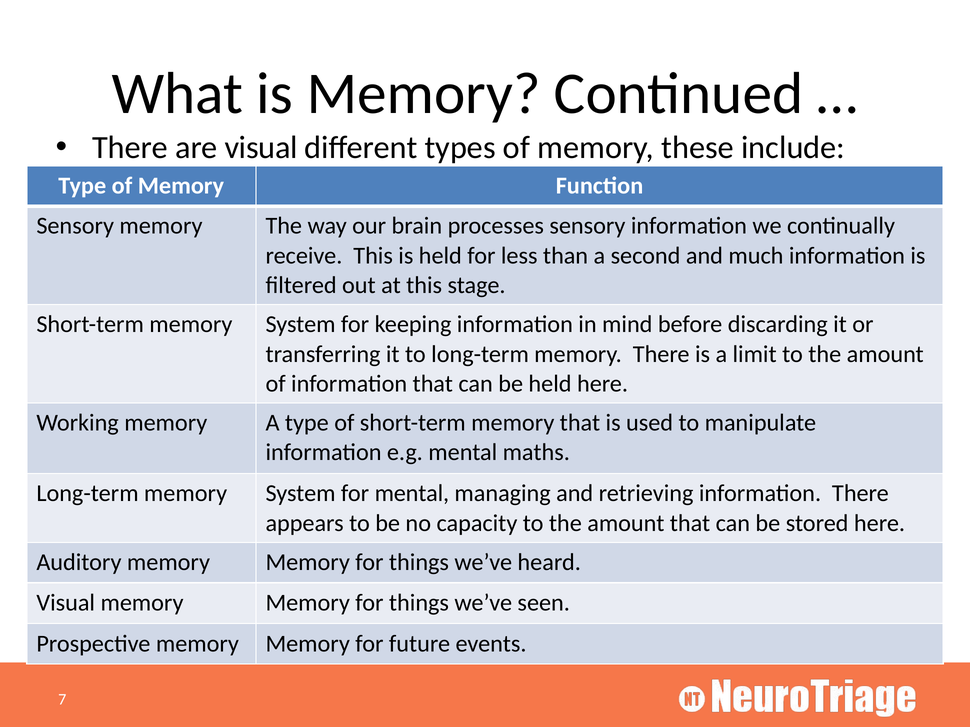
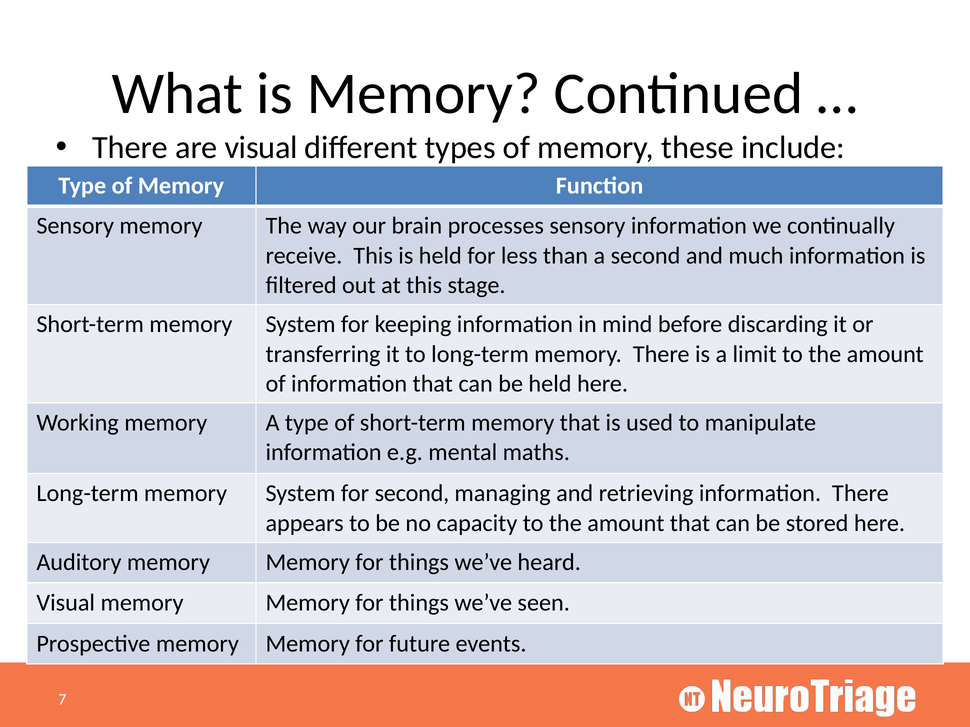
for mental: mental -> second (412, 494)
